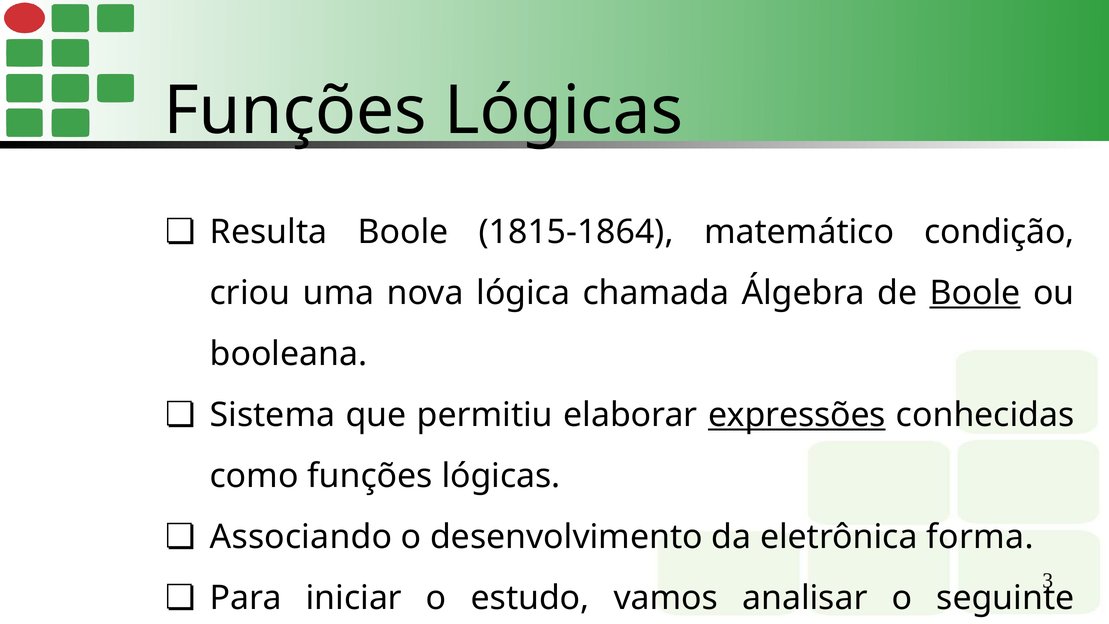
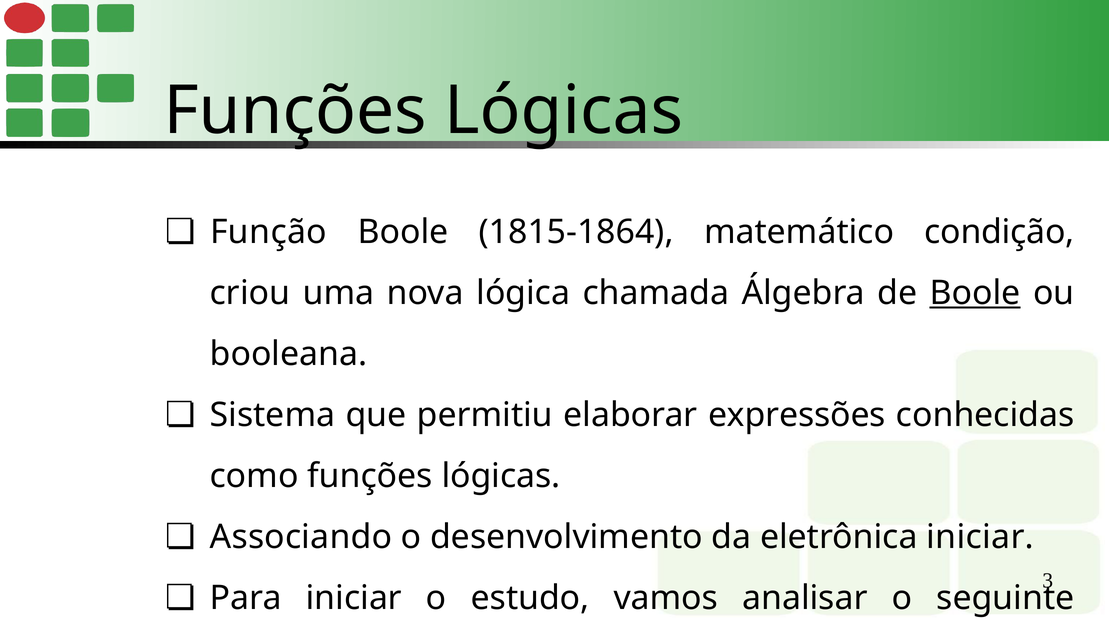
Resulta: Resulta -> Função (269, 232)
expressões underline: present -> none (797, 415)
eletrônica forma: forma -> iniciar (980, 537)
